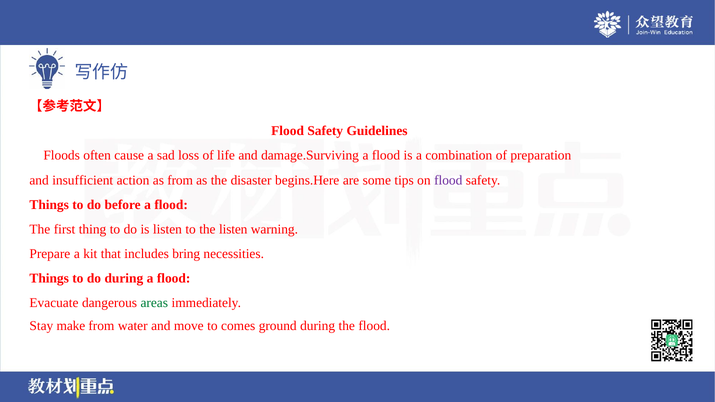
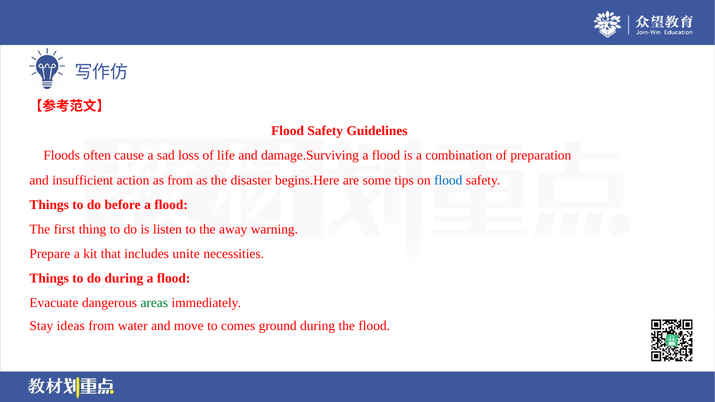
flood colour: purple -> blue (448, 180)
the listen: listen -> away (233, 229)
bring: bring -> unite (186, 254)
make: make -> ideas (71, 326)
